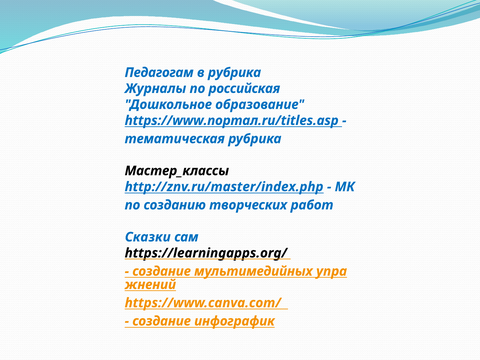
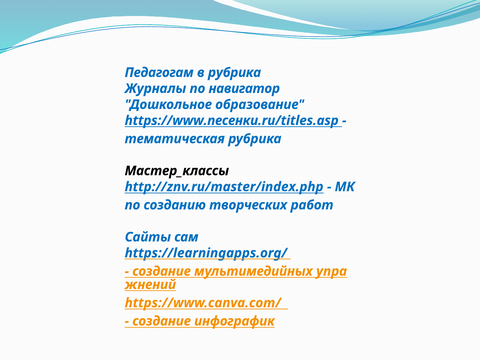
российская: российская -> навигатор (244, 89)
https://www.портал.ru/titles.asp: https://www.портал.ru/titles.asp -> https://www.песенки.ru/titles.asp (232, 121)
Сказки: Сказки -> Сайты (148, 237)
https://learningapps.org/ colour: black -> blue (206, 253)
